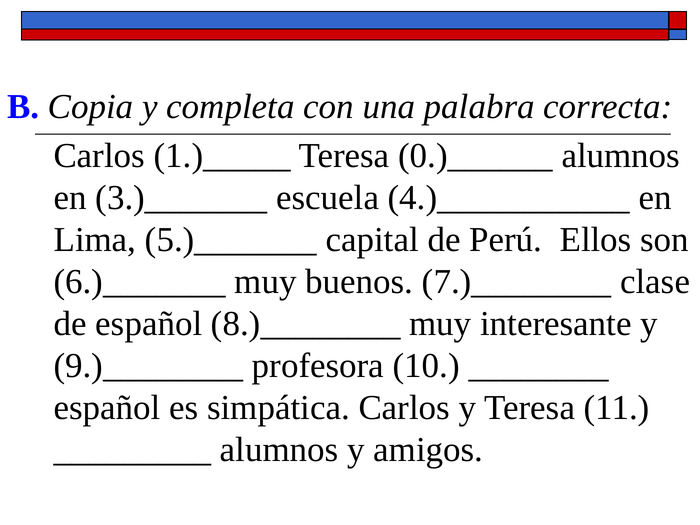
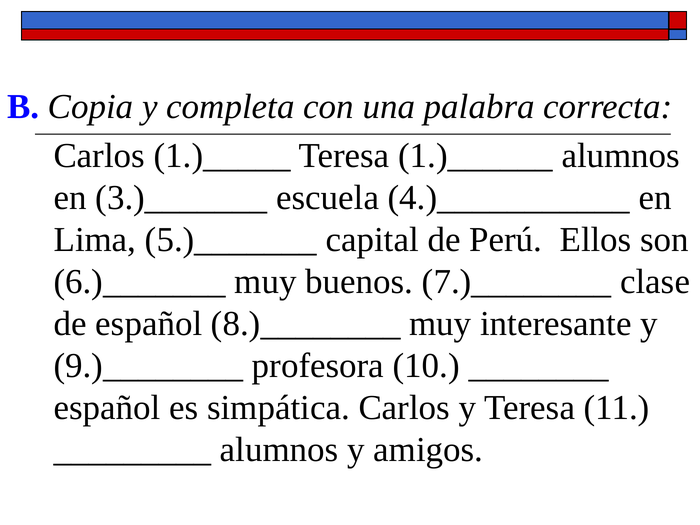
0.)______: 0.)______ -> 1.)______ (476, 156)
